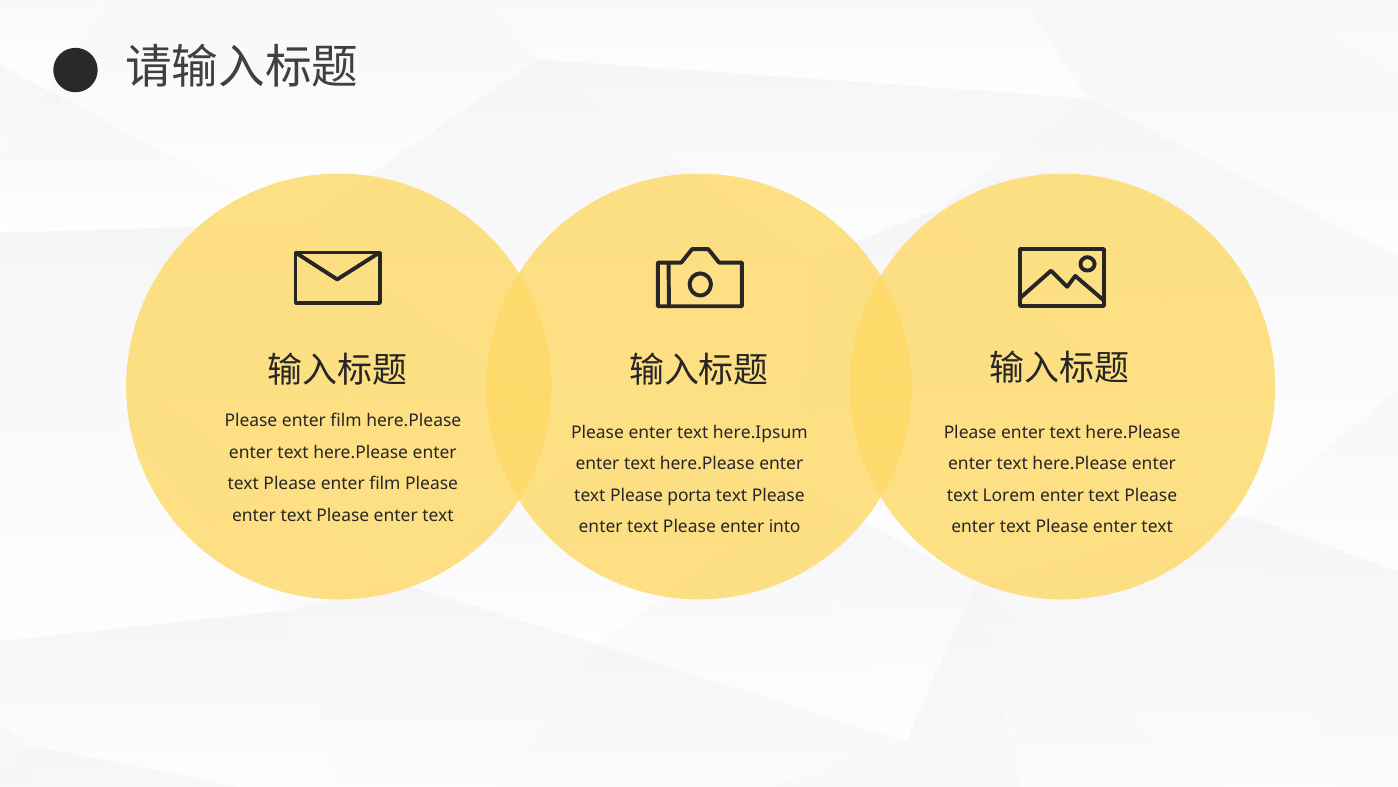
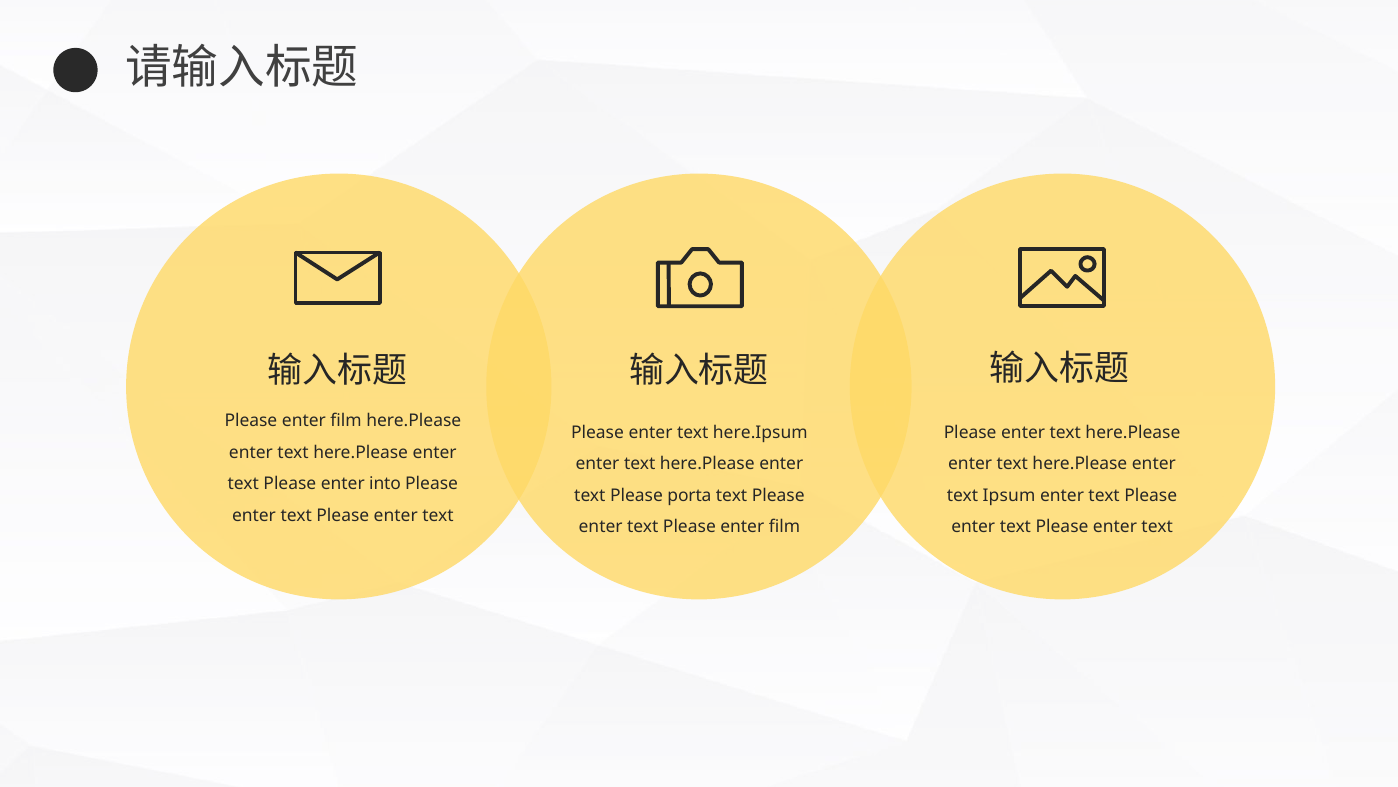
text Please enter film: film -> into (385, 484)
Lorem: Lorem -> Ipsum (1009, 495)
text Please enter into: into -> film (785, 527)
